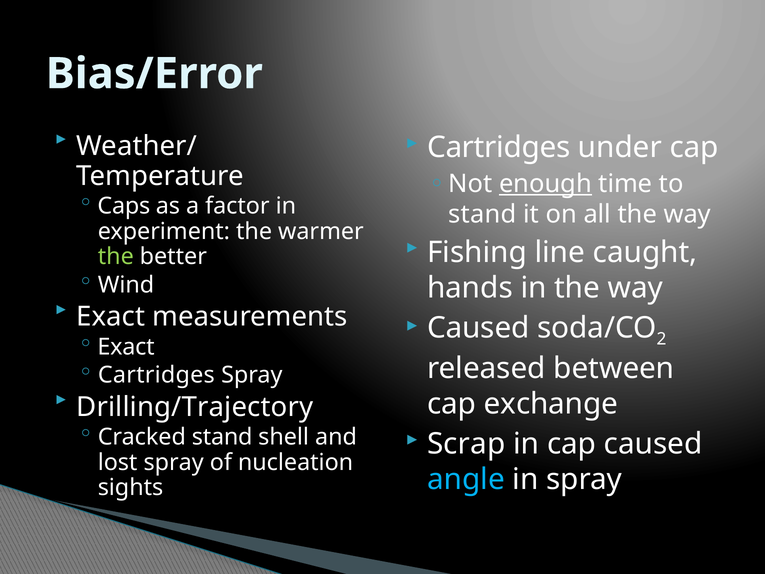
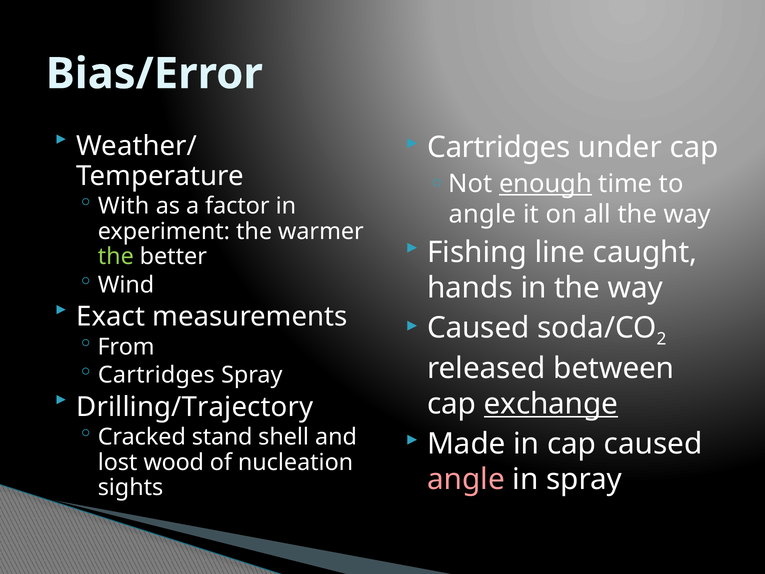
Caps: Caps -> With (124, 206)
stand: stand -> angle (482, 214)
Exact: Exact -> From (126, 347)
exchange underline: none -> present (551, 404)
Scrap: Scrap -> Made (466, 444)
lost spray: spray -> wood (174, 462)
angle colour: light blue -> pink (466, 479)
